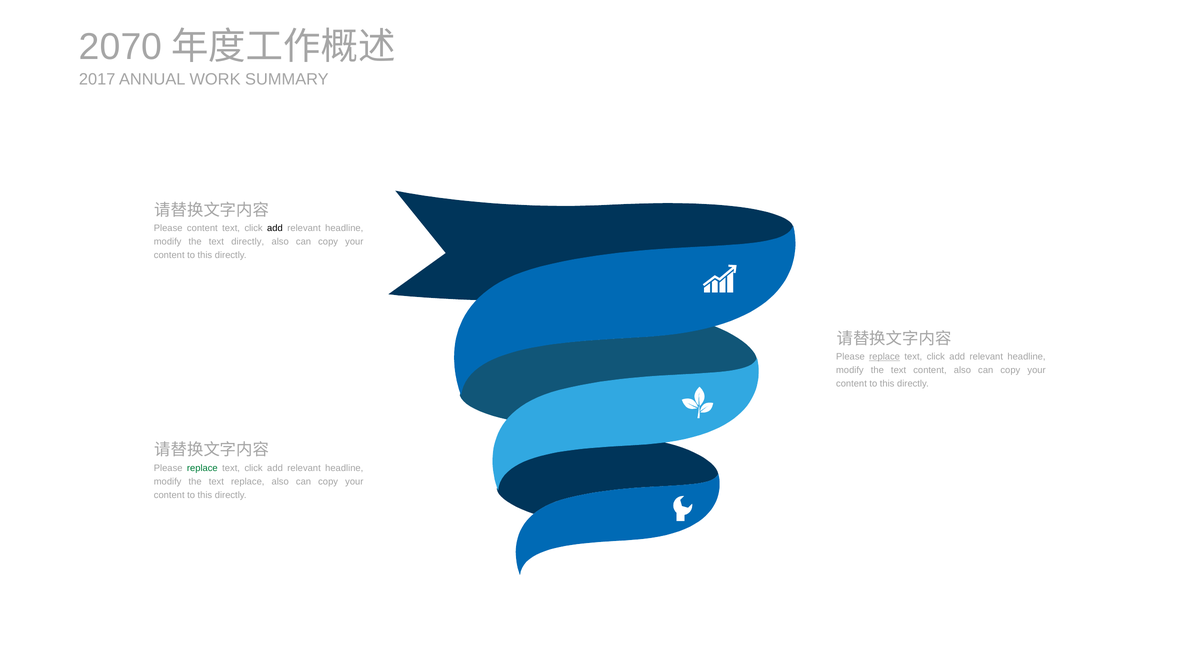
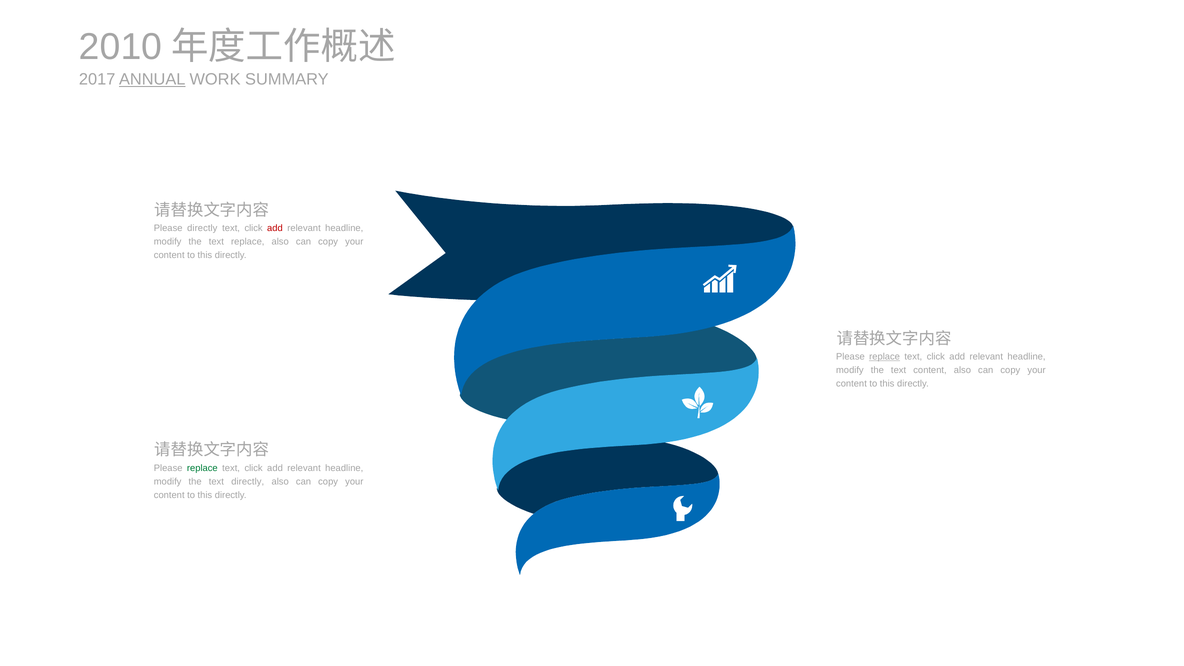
2070: 2070 -> 2010 (121, 47)
ANNUAL underline: none -> present (152, 79)
Please content: content -> directly (202, 228)
add colour: black -> red (275, 228)
text directly: directly -> replace (248, 242)
text replace: replace -> directly (248, 481)
